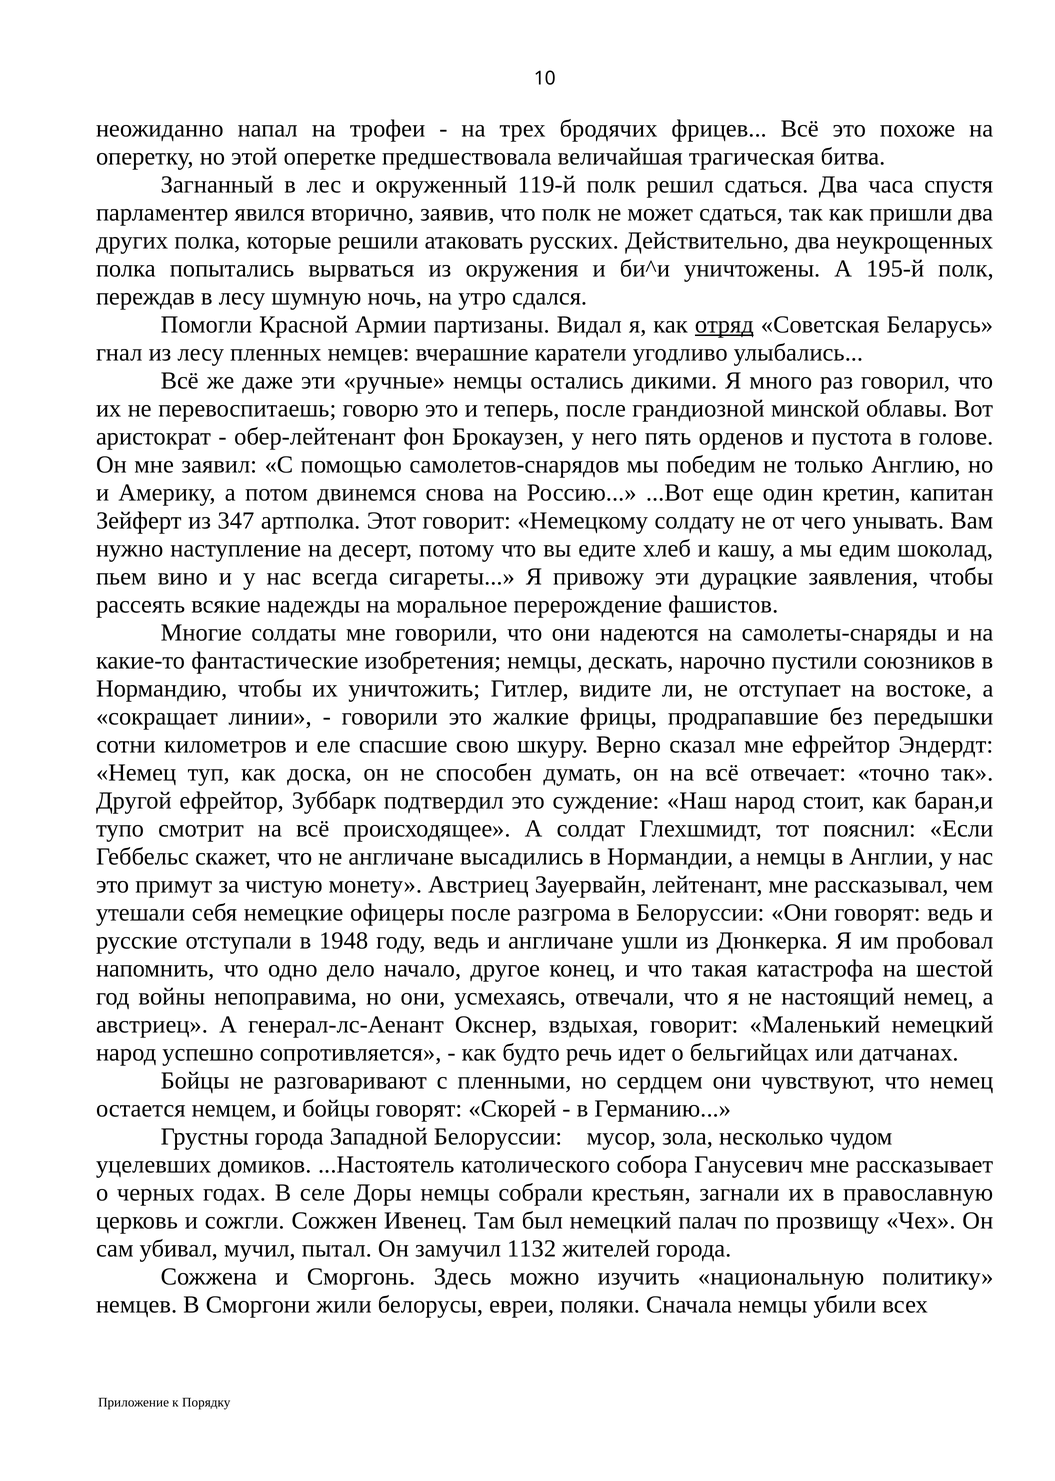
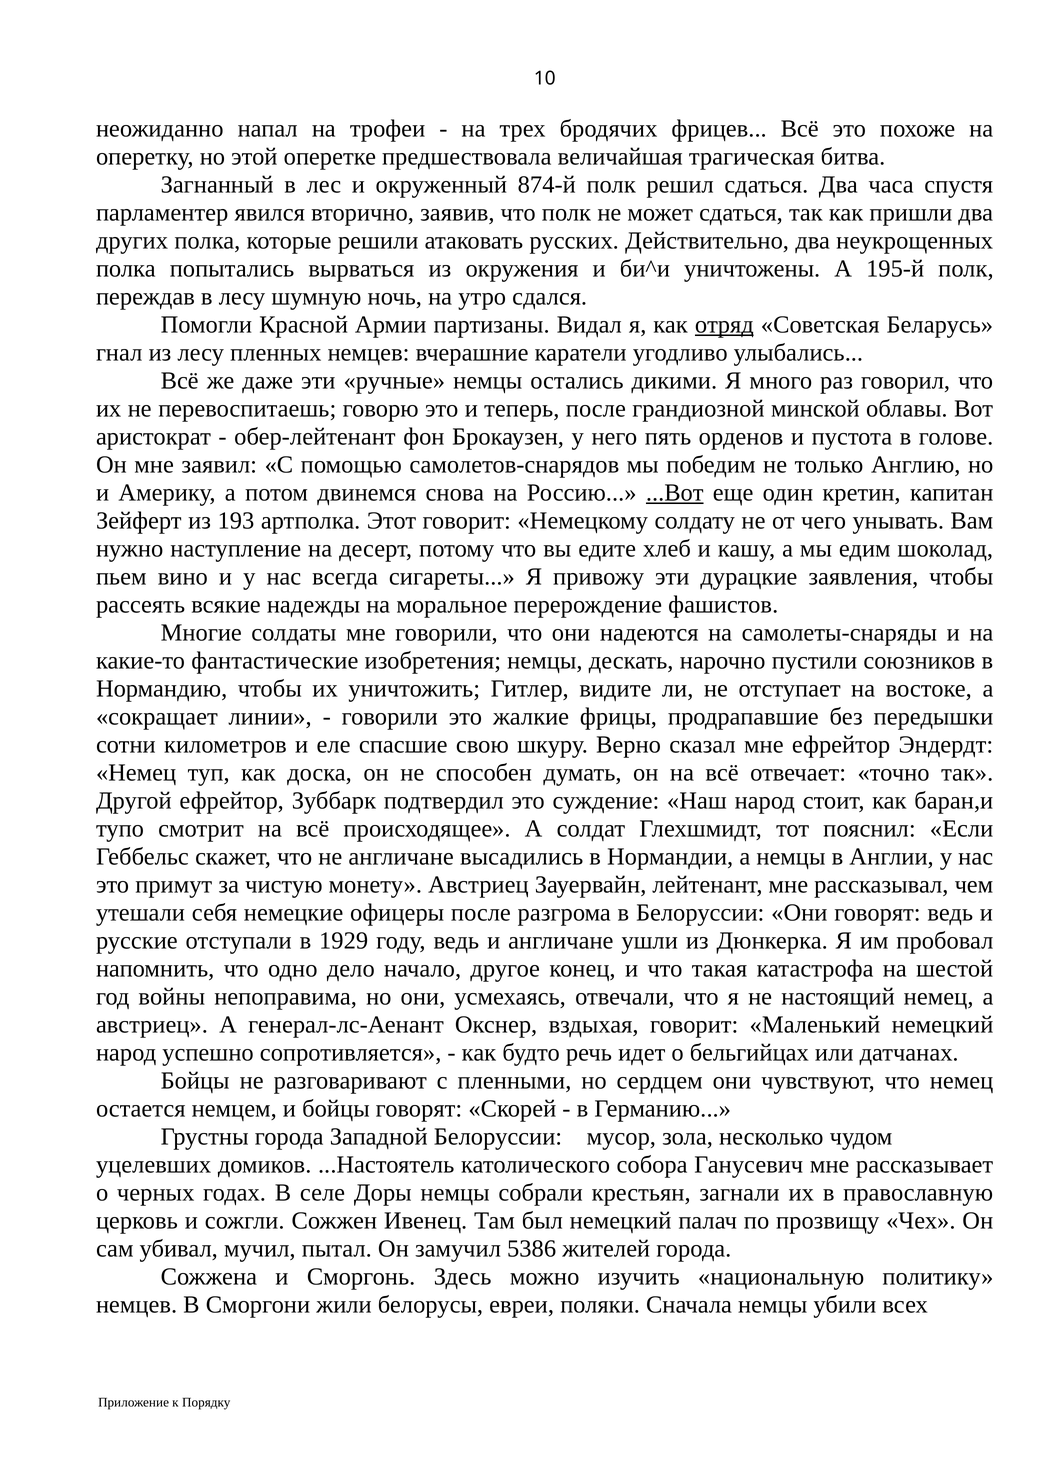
119-й: 119-й -> 874-й (547, 185)
...Вот underline: none -> present (675, 493)
347: 347 -> 193 (236, 521)
1948: 1948 -> 1929 (344, 941)
1132: 1132 -> 5386 (532, 1249)
